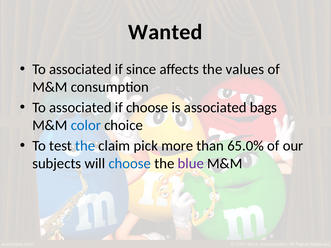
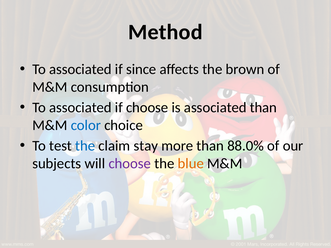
Wanted: Wanted -> Method (165, 32)
values: values -> brown (245, 69)
associated bags: bags -> than (263, 108)
pick: pick -> stay (146, 146)
65.0%: 65.0% -> 88.0% (246, 146)
choose colour: blue -> purple (130, 164)
blue colour: purple -> orange (191, 164)
